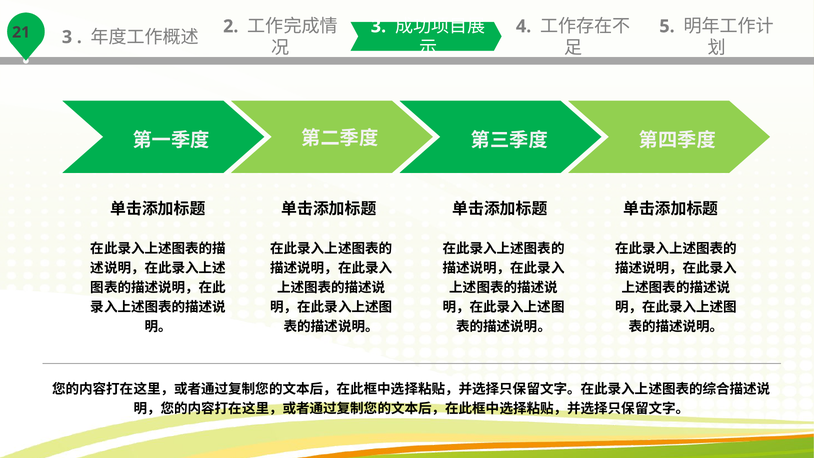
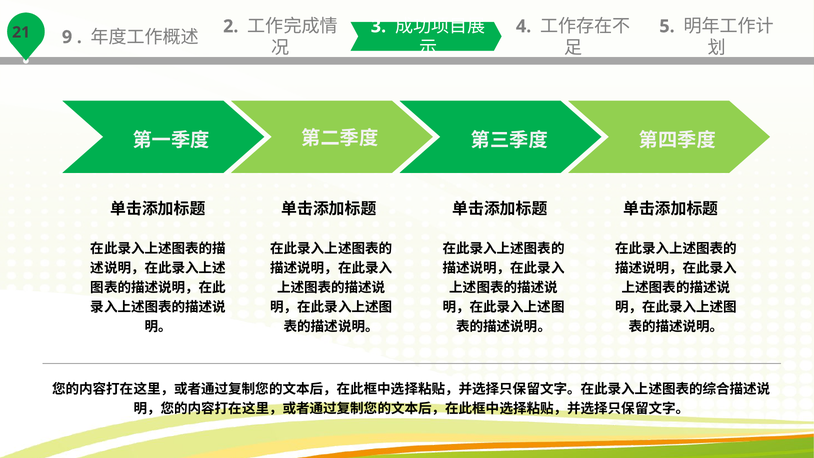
3: 3 -> 9 (67, 37)
